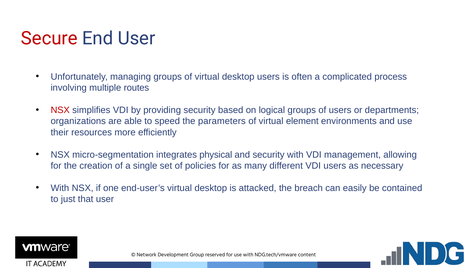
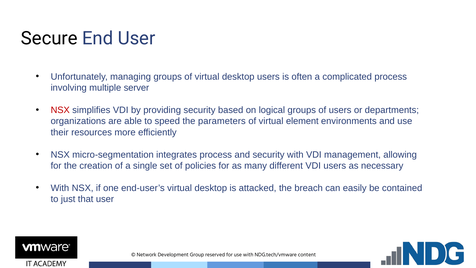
Secure colour: red -> black (49, 39)
routes: routes -> server (136, 88)
integrates physical: physical -> process (216, 154)
